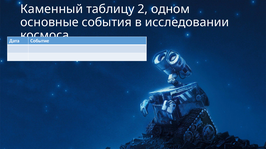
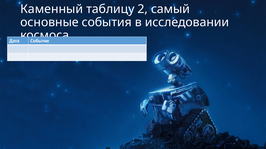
одном: одном -> самый (170, 9)
